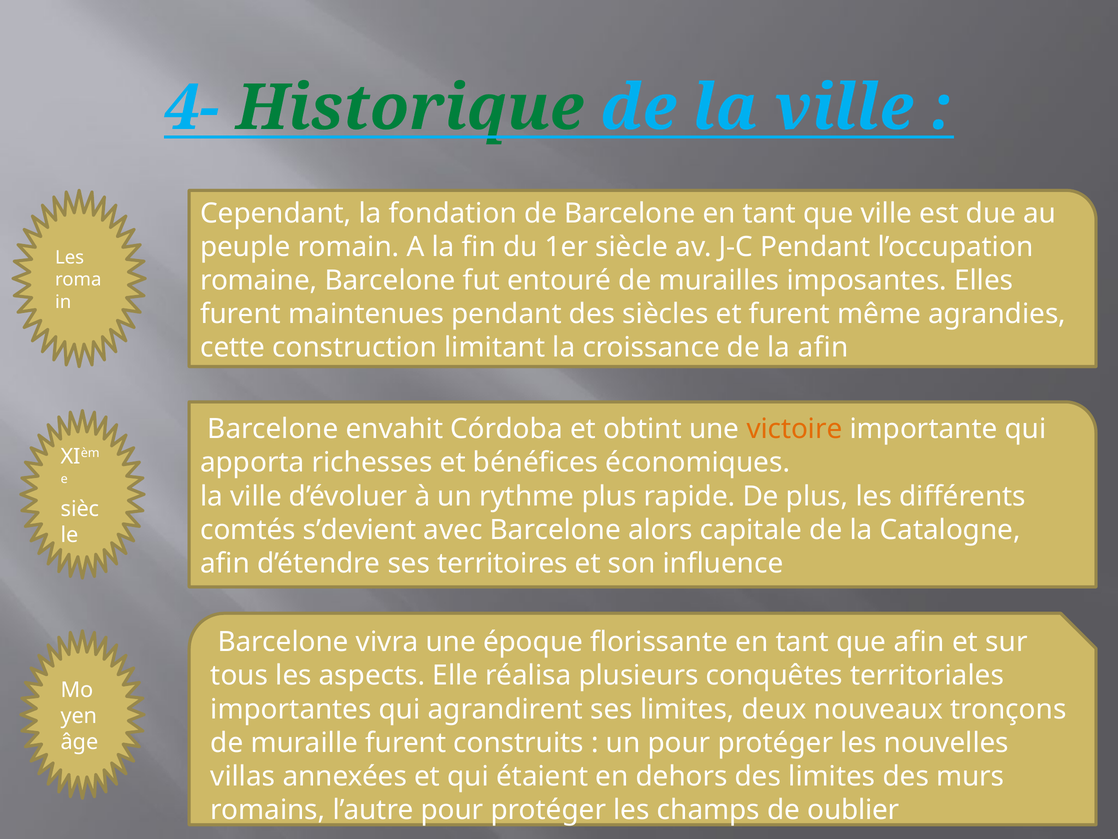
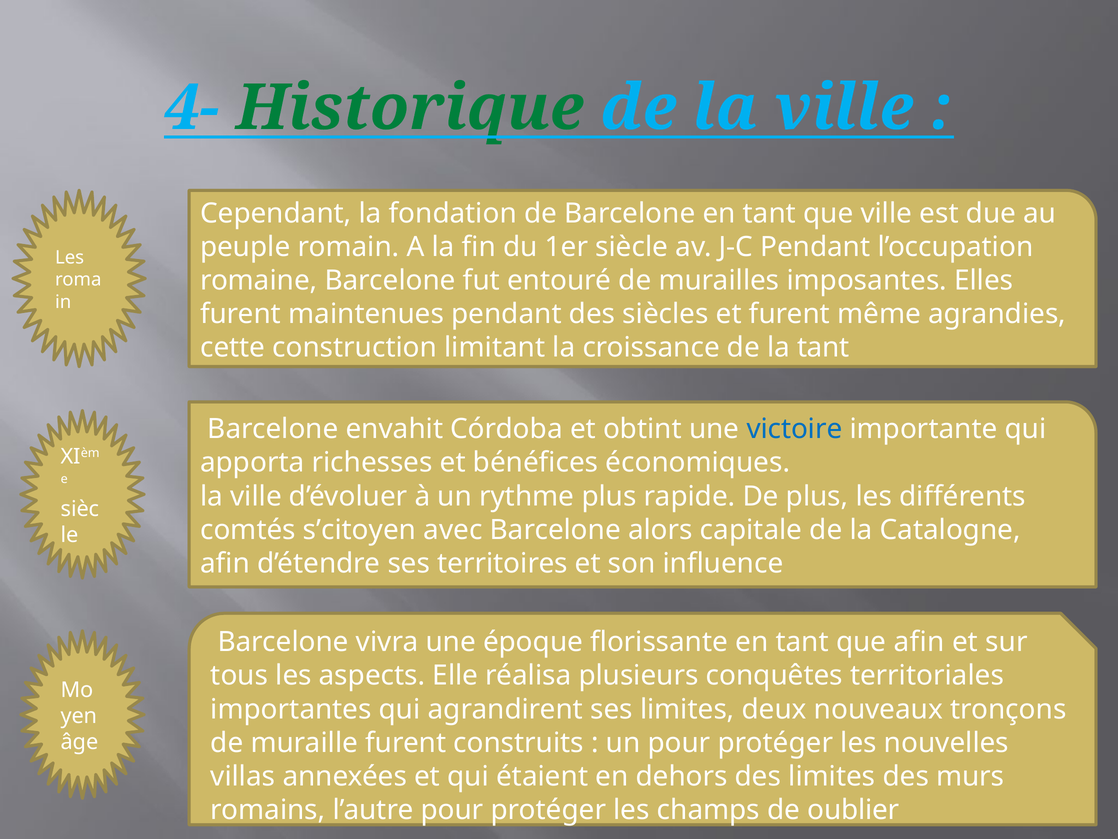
la afin: afin -> tant (823, 347)
victoire colour: orange -> blue (794, 429)
s’devient: s’devient -> s’citoyen (360, 530)
